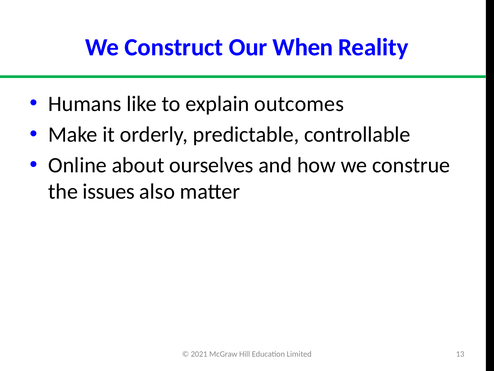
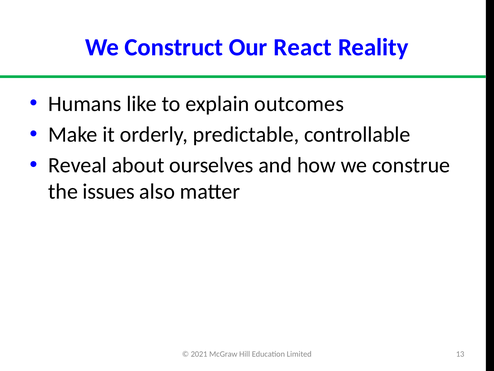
When: When -> React (303, 47)
Online: Online -> Reveal (78, 165)
